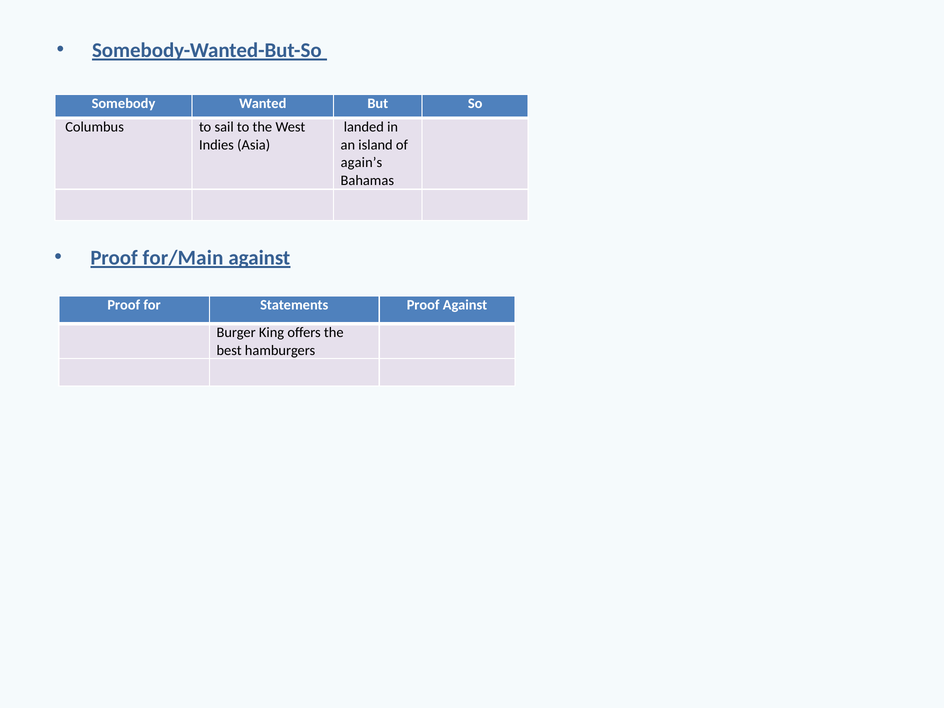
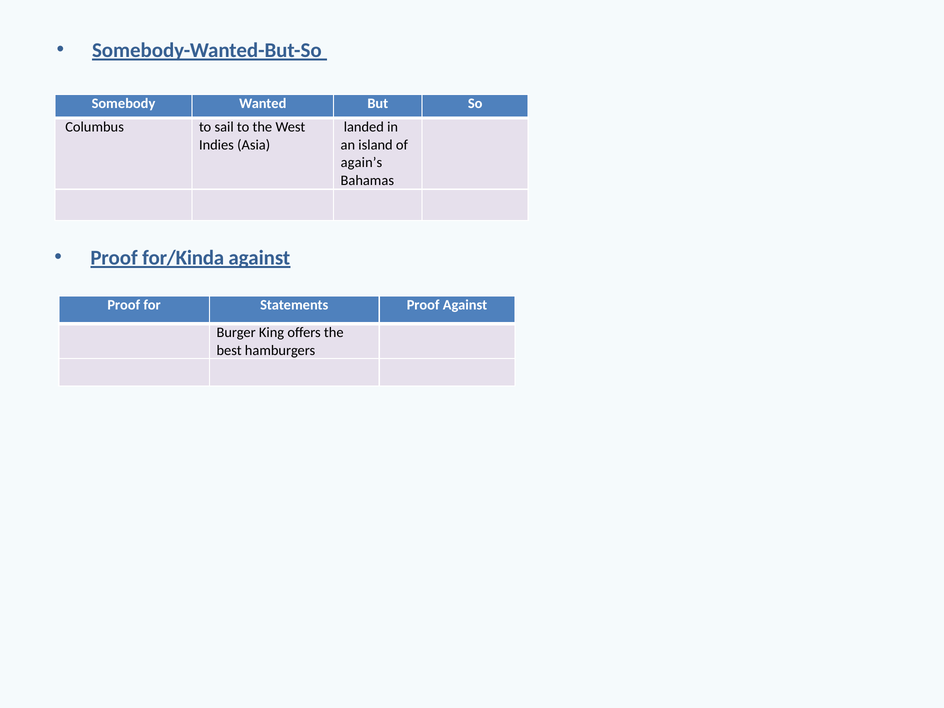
for/Main: for/Main -> for/Kinda (183, 258)
